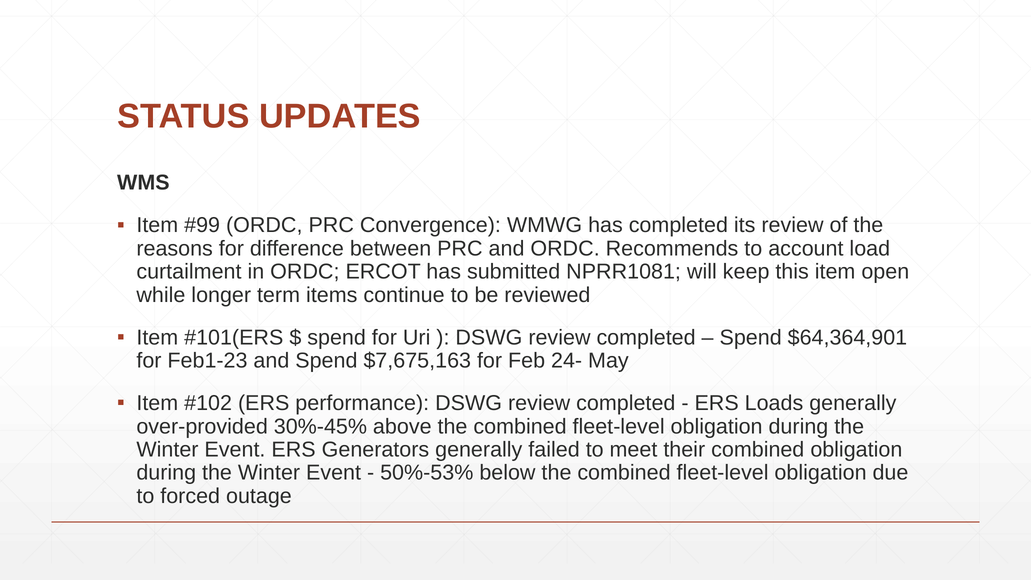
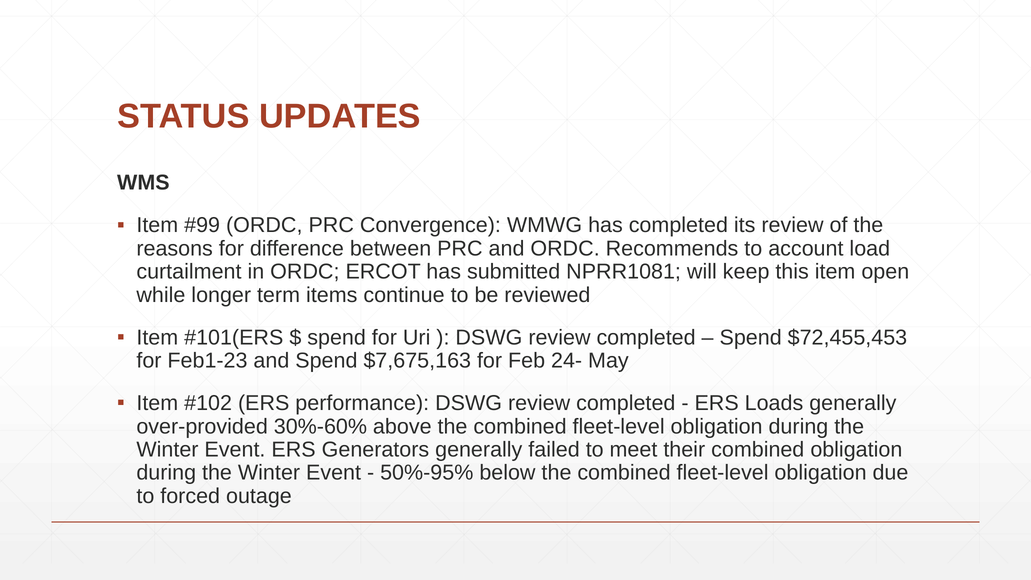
$64,364,901: $64,364,901 -> $72,455,453 (847, 337)
30%-45%: 30%-45% -> 30%-60% (320, 426)
50%-53%: 50%-53% -> 50%-95% (427, 473)
